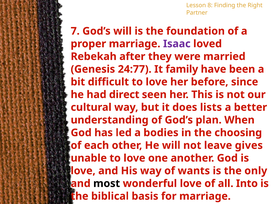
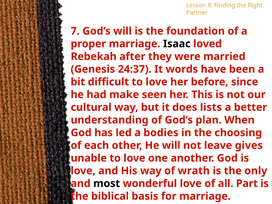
Isaac colour: purple -> black (177, 44)
24:77: 24:77 -> 24:37 (135, 69)
family: family -> words (182, 69)
direct: direct -> make (124, 95)
wants: wants -> wrath (194, 171)
Into: Into -> Part (247, 183)
